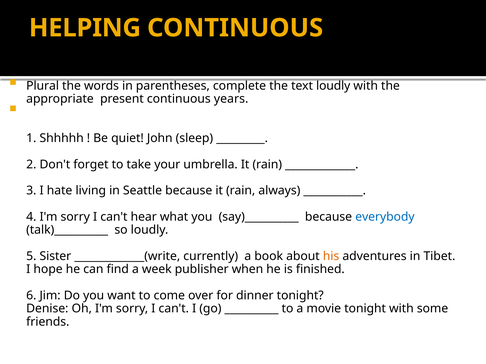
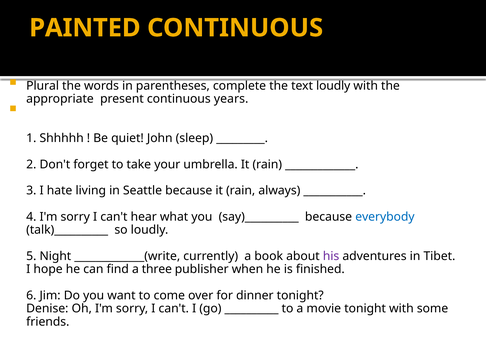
HELPING: HELPING -> PAINTED (85, 28)
Sister: Sister -> Night (55, 257)
his colour: orange -> purple (331, 257)
week: week -> three (157, 270)
